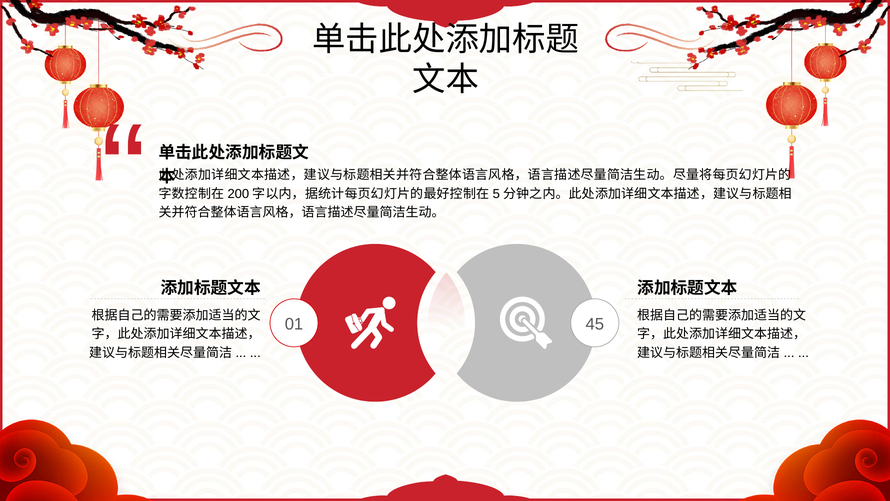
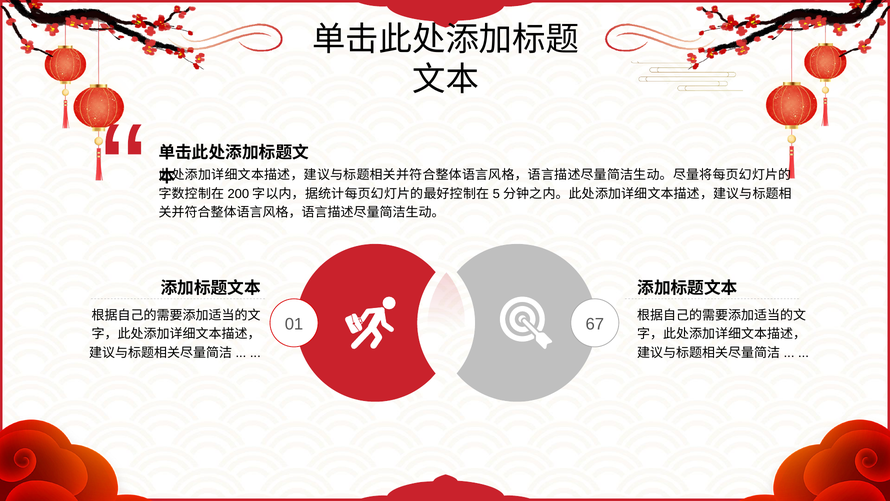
45: 45 -> 67 (595, 324)
